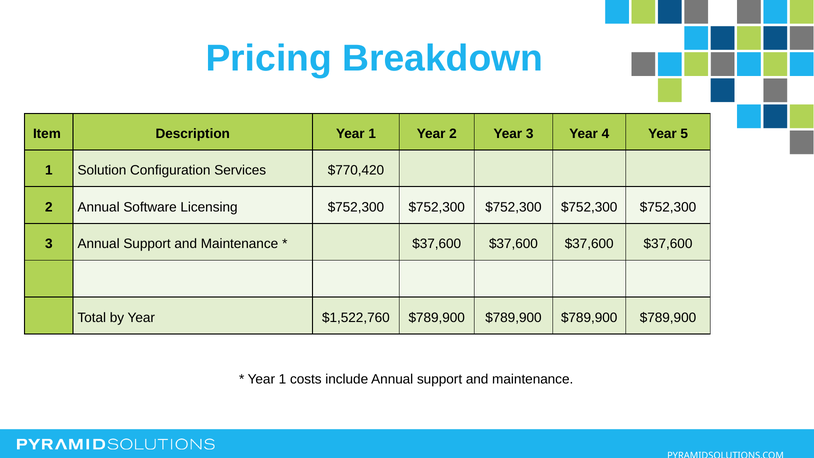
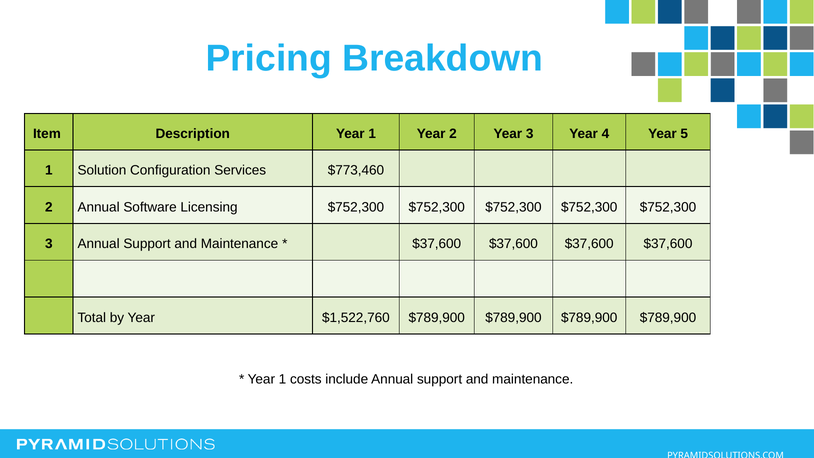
$770,420: $770,420 -> $773,460 (356, 170)
